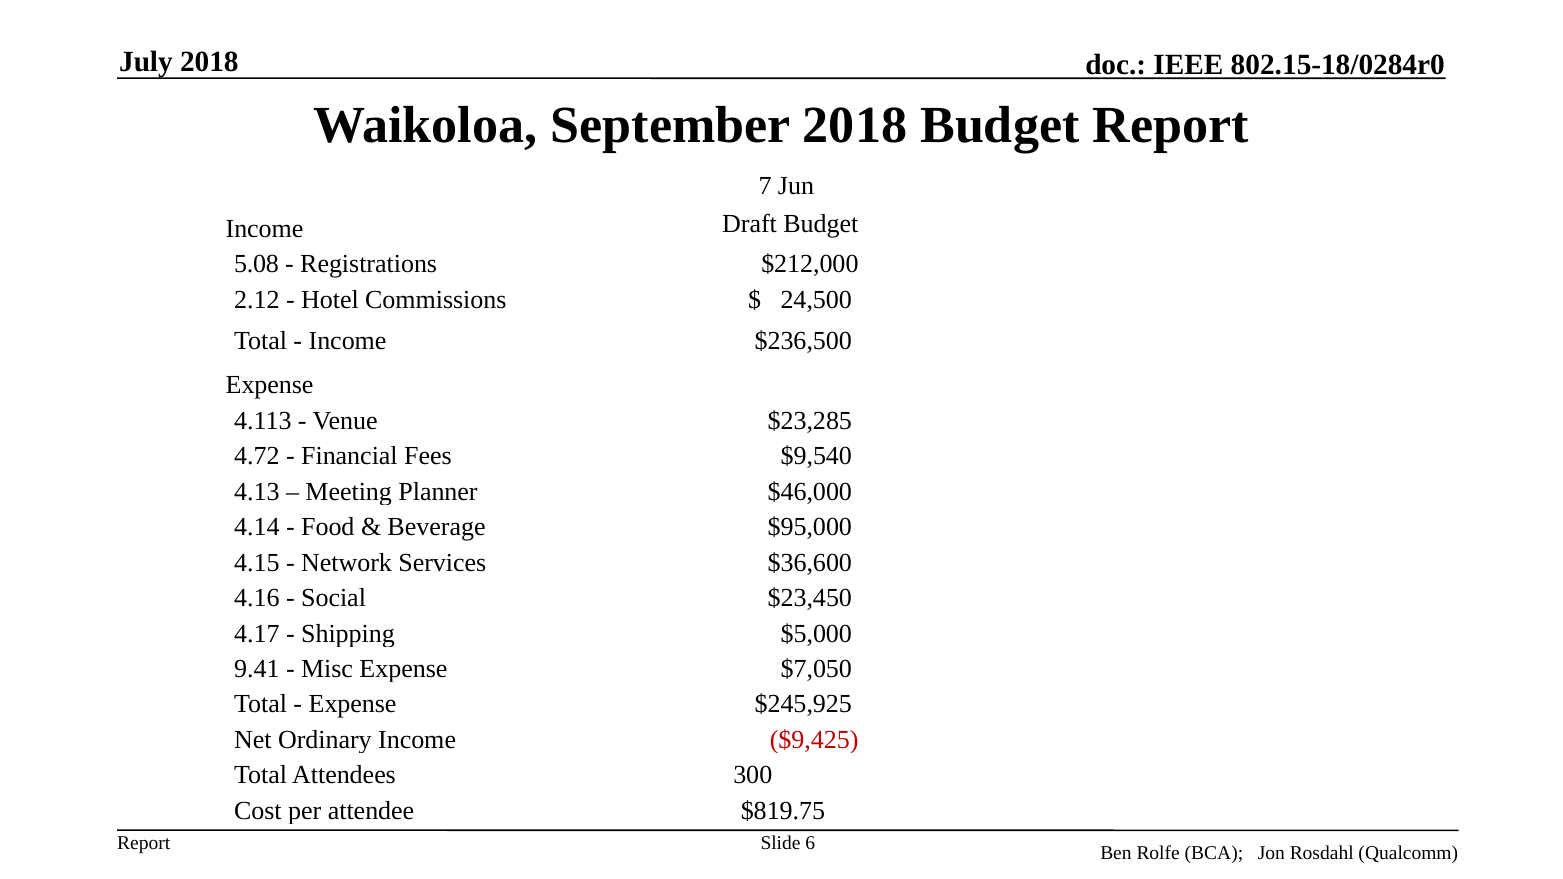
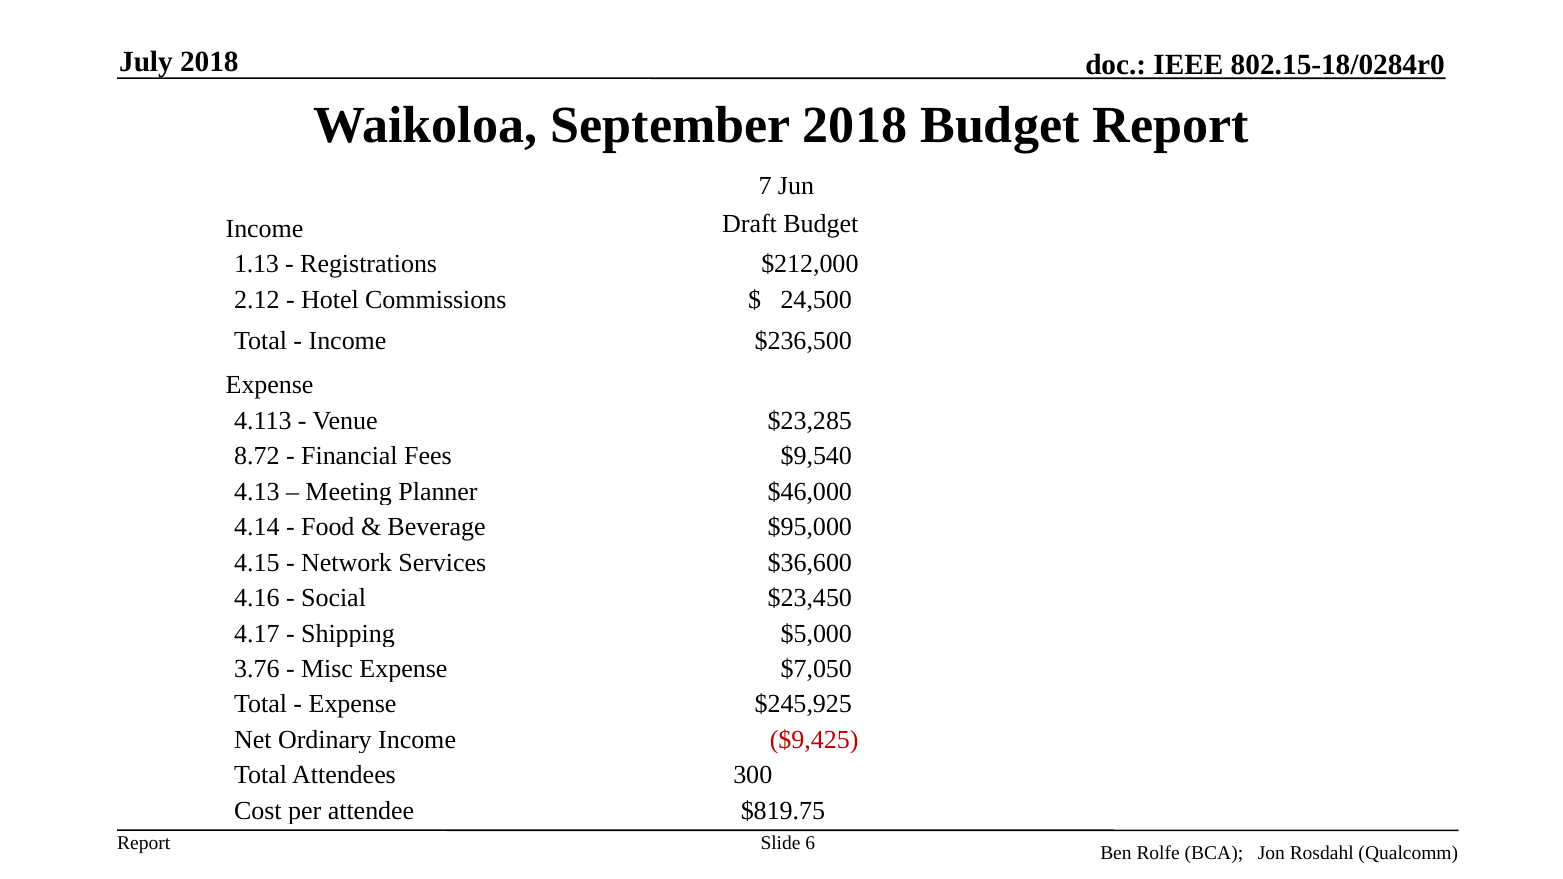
5.08: 5.08 -> 1.13 (257, 264)
4.72: 4.72 -> 8.72 (257, 456)
9.41: 9.41 -> 3.76 (257, 669)
